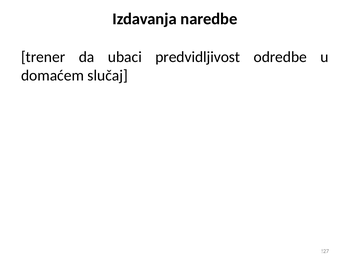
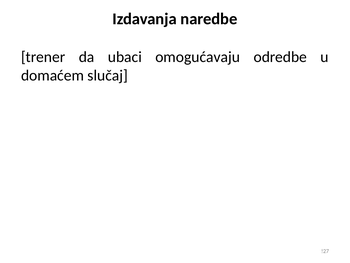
predvidljivost: predvidljivost -> omogućavaju (198, 57)
